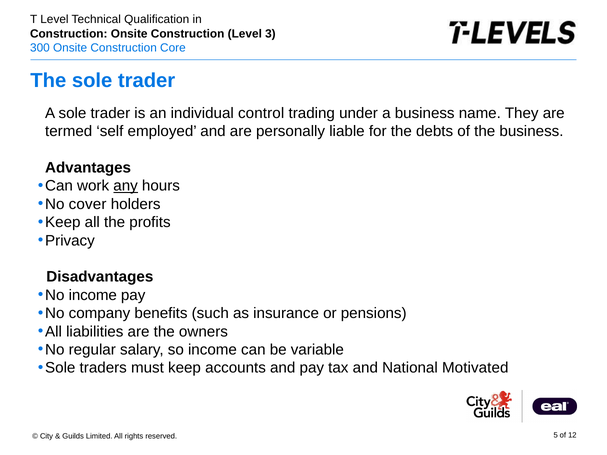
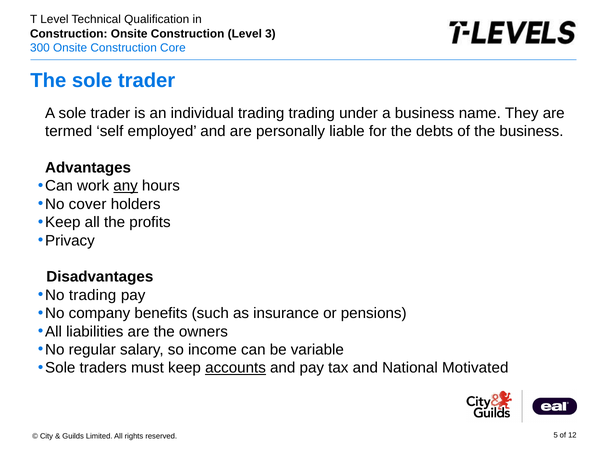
individual control: control -> trading (261, 113)
No income: income -> trading (93, 295)
accounts underline: none -> present (236, 368)
